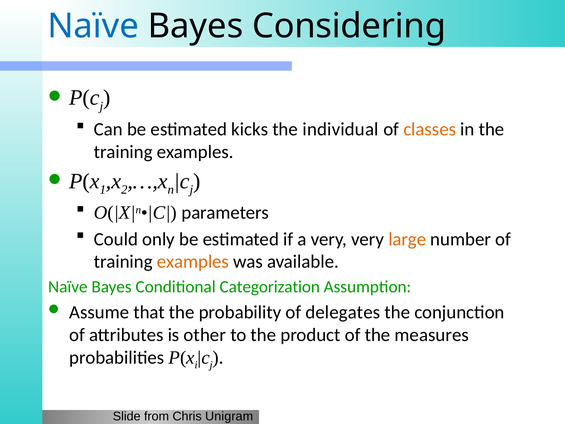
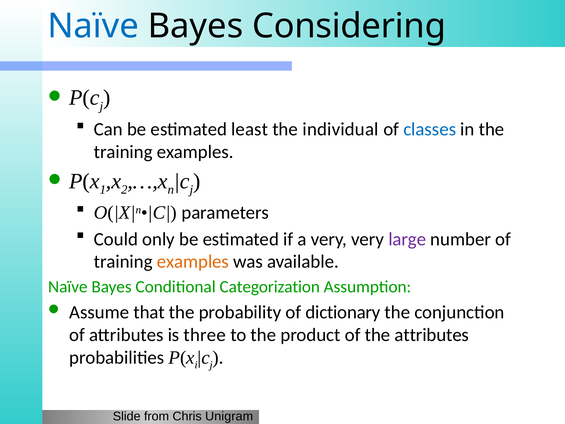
kicks: kicks -> least (250, 129)
classes colour: orange -> blue (430, 129)
large colour: orange -> purple (407, 239)
delegates: delegates -> dictionary (343, 312)
other: other -> three (205, 335)
the measures: measures -> attributes (432, 335)
